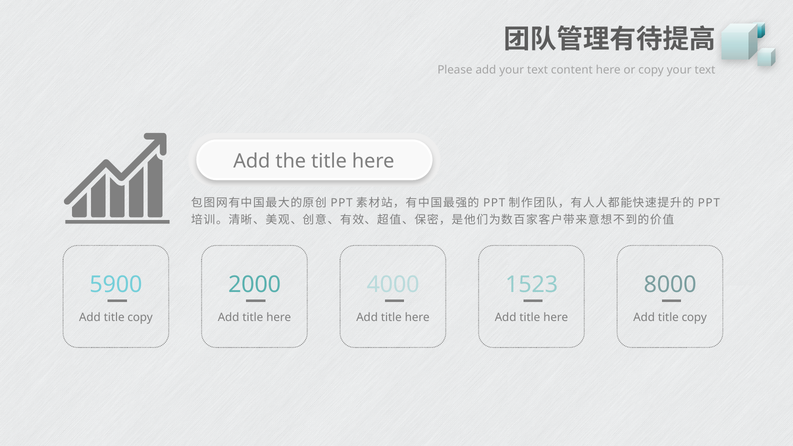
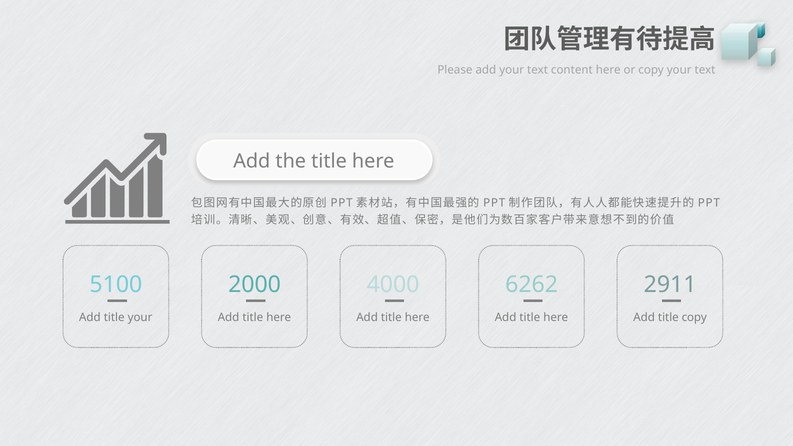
5900: 5900 -> 5100 (116, 285)
1523: 1523 -> 6262 (532, 285)
8000: 8000 -> 2911 (670, 285)
copy: copy -> your (140, 317)
